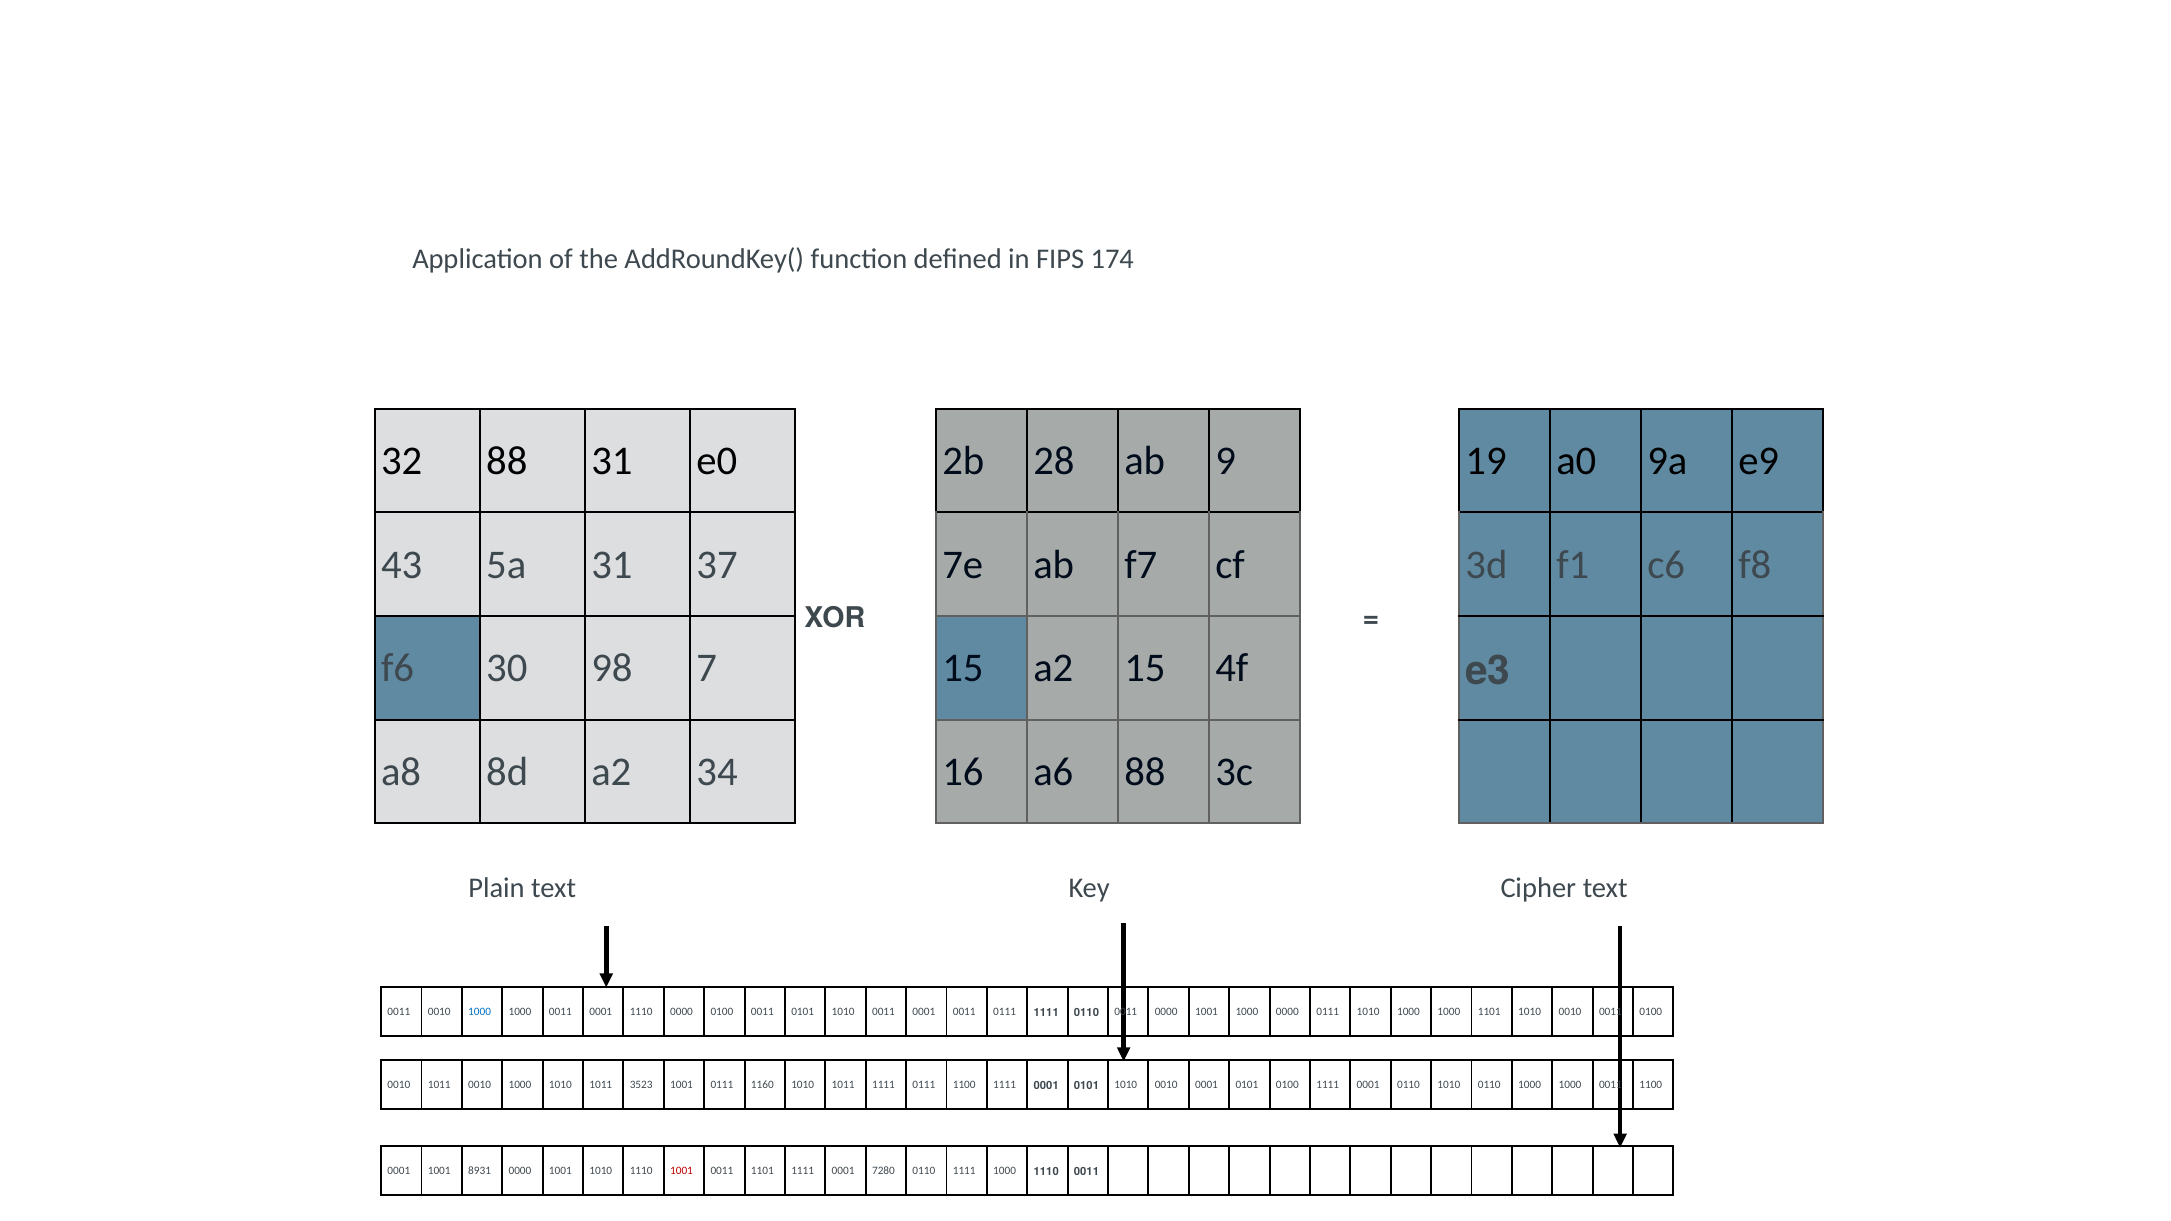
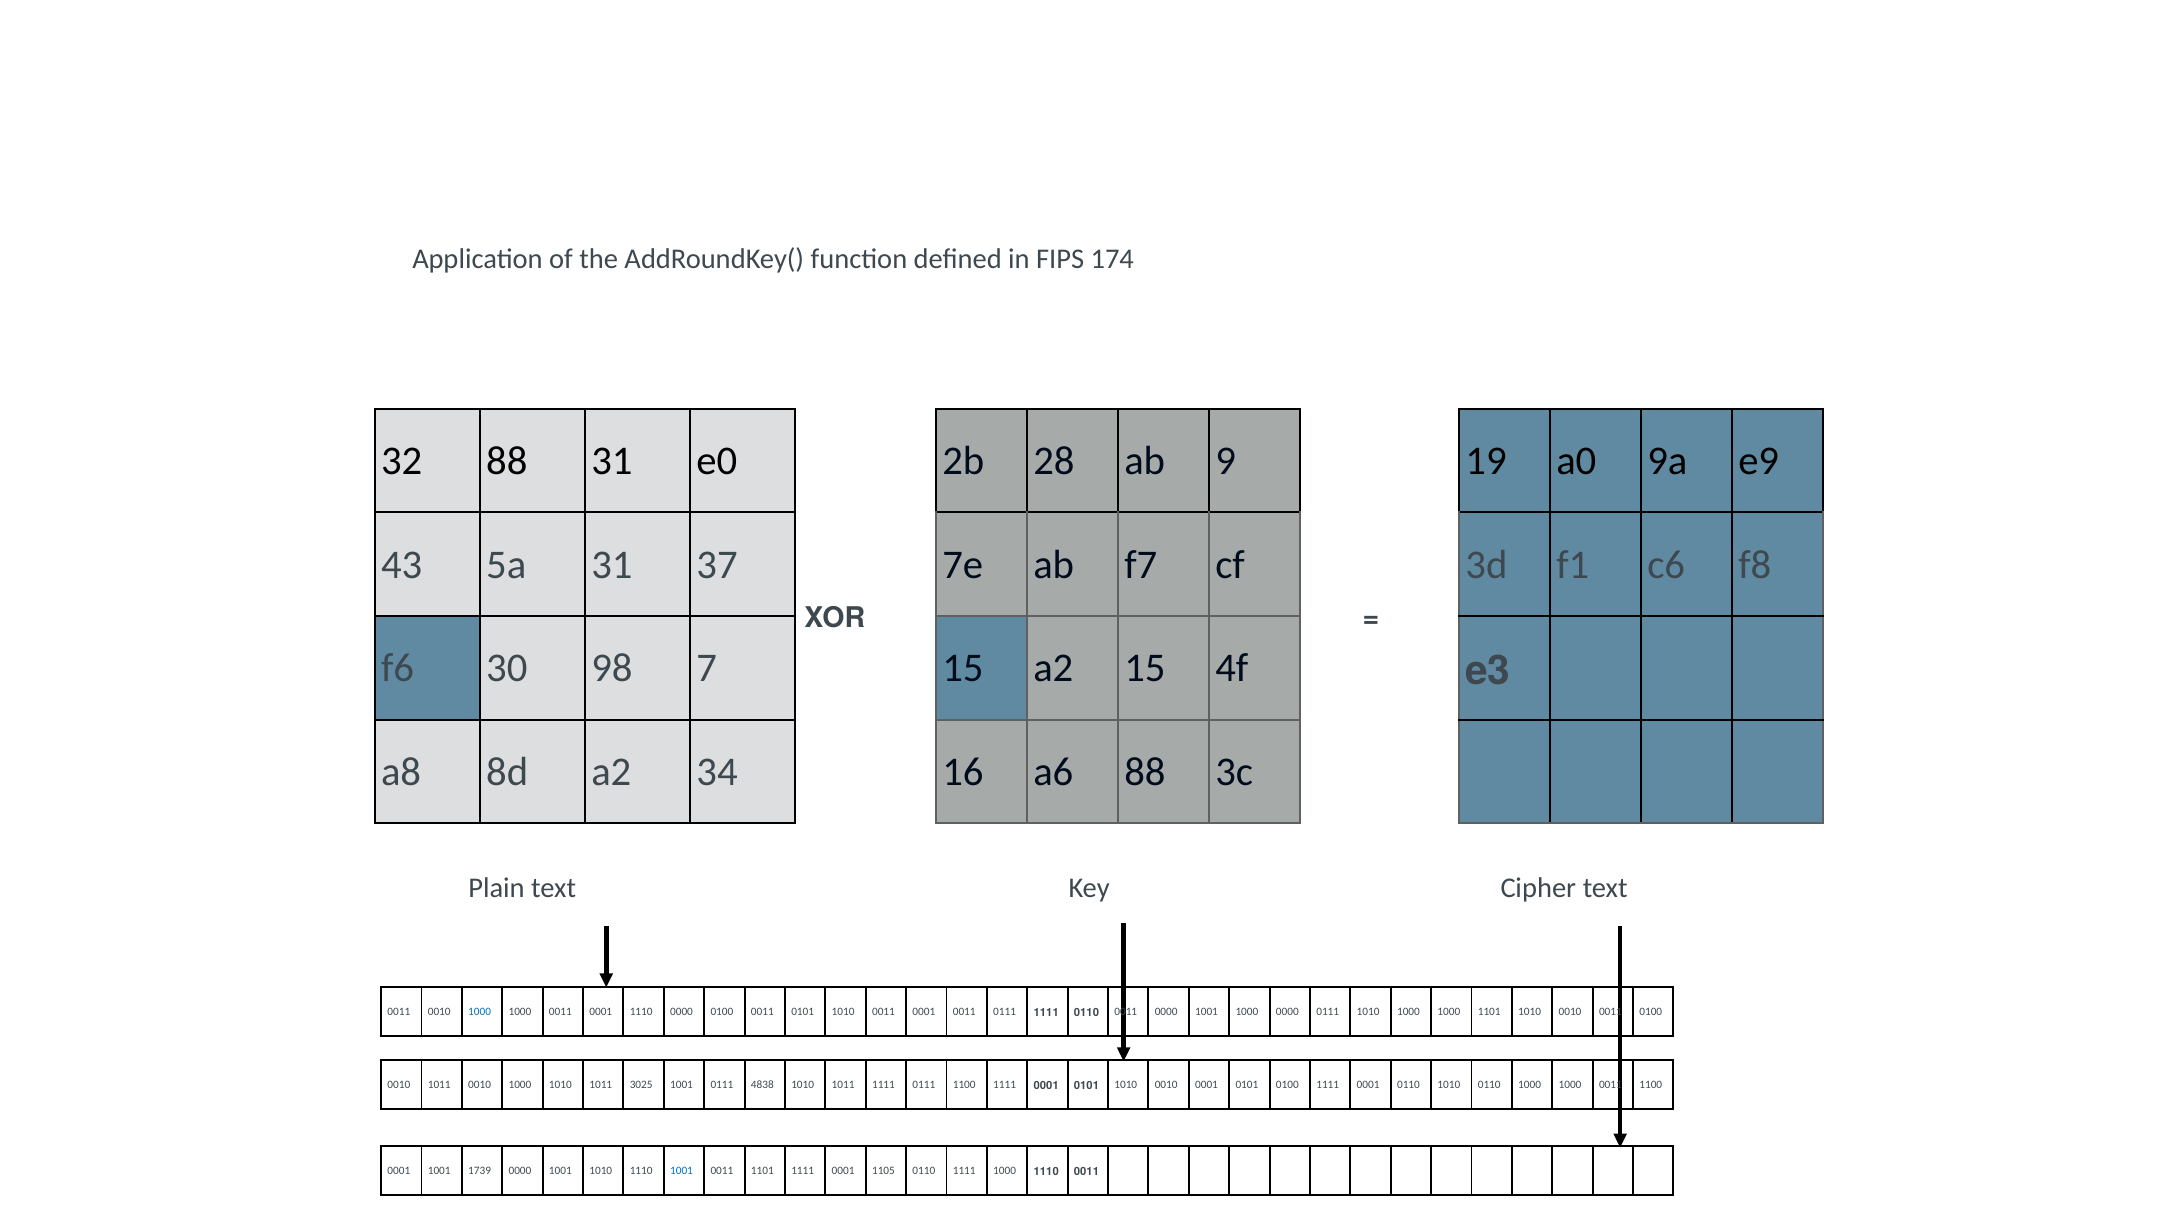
3523: 3523 -> 3025 (641, 1085)
1160: 1160 -> 4838 (762, 1085)
8931: 8931 -> 1739 (480, 1171)
1001 colour: red -> blue (682, 1171)
7280: 7280 -> 1105 (883, 1171)
